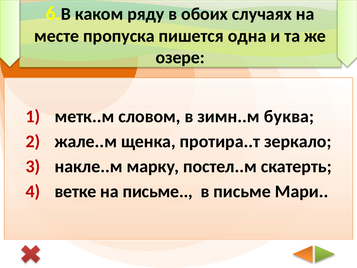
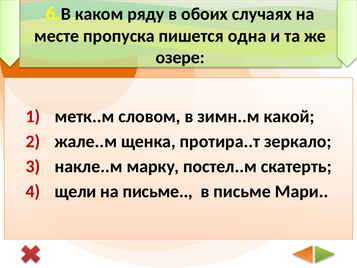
буква: буква -> какой (289, 116)
ветке: ветке -> щели (75, 191)
